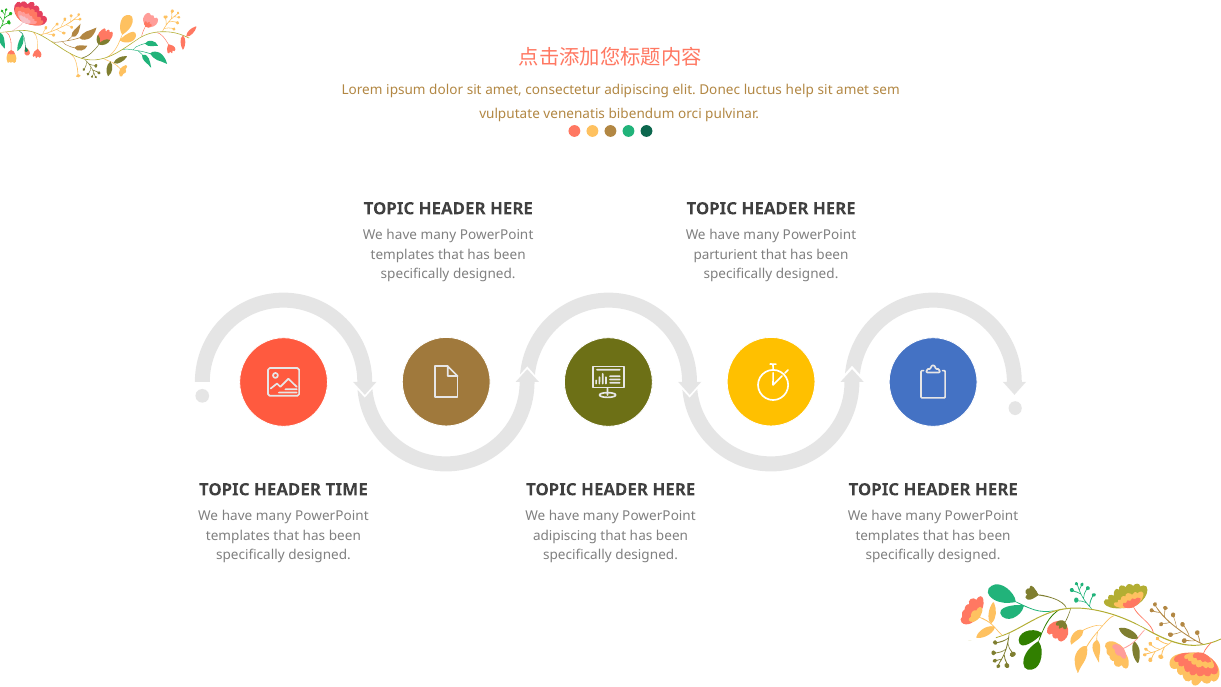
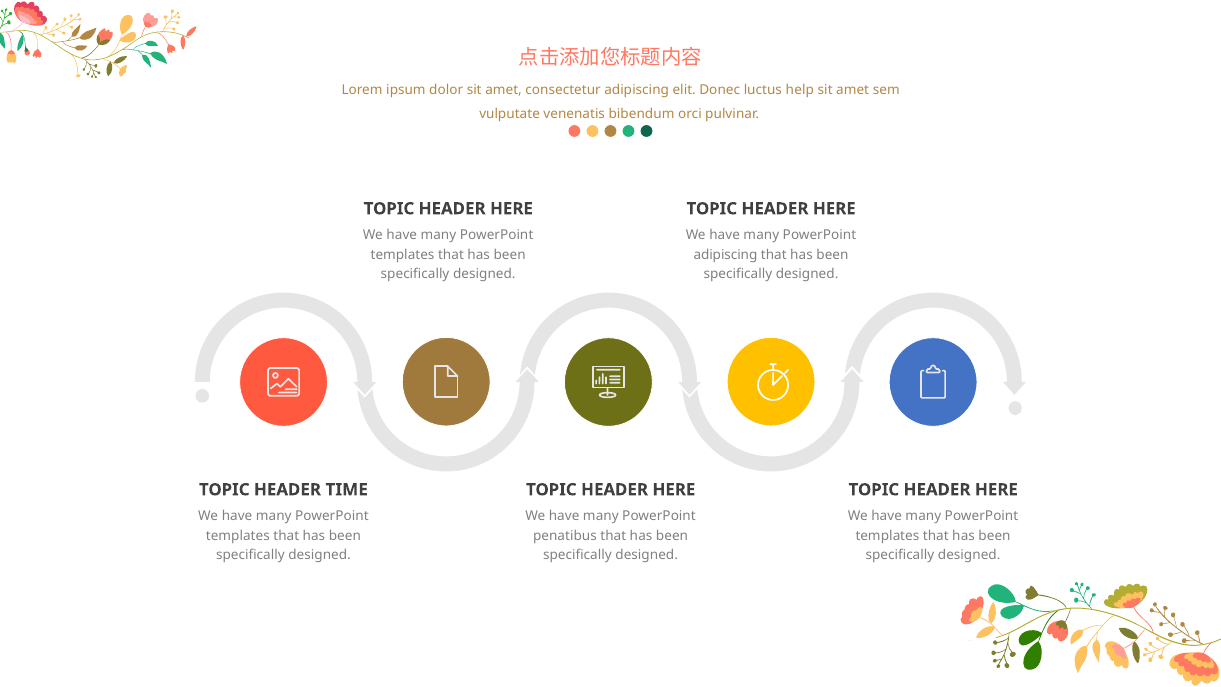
parturient: parturient -> adipiscing (725, 255)
adipiscing: adipiscing -> penatibus (565, 536)
